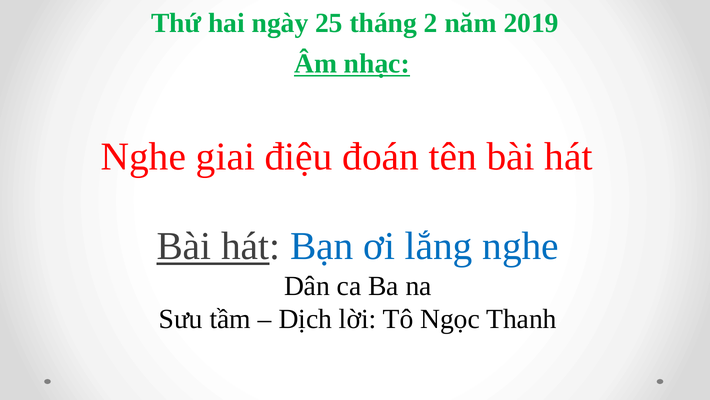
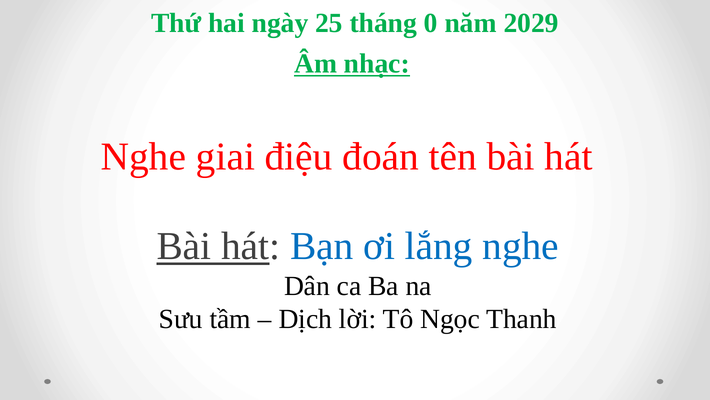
2: 2 -> 0 (431, 23)
2019: 2019 -> 2029 (531, 23)
